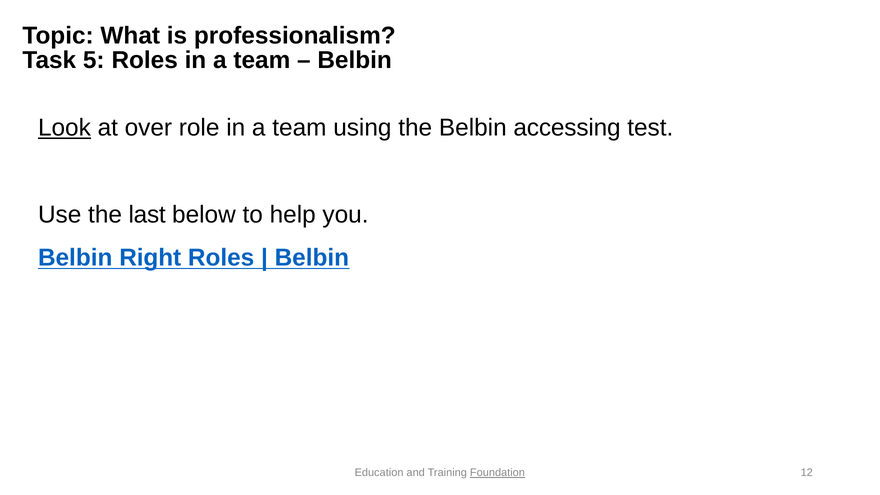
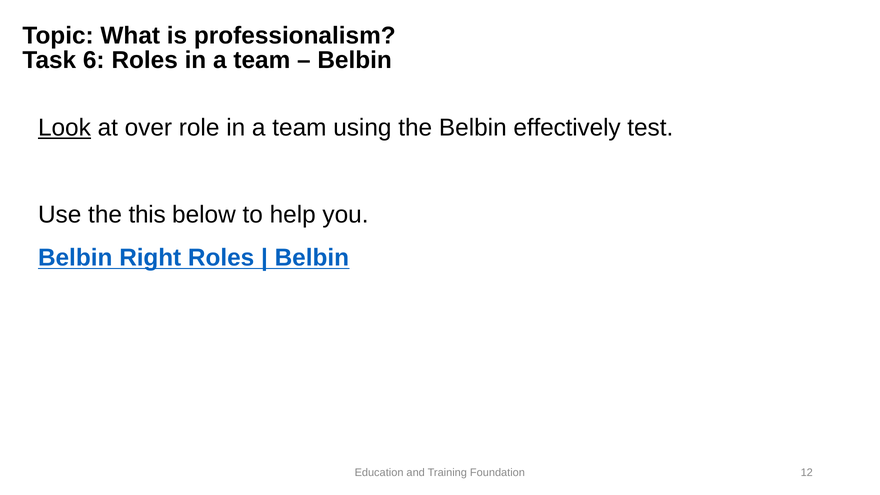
5: 5 -> 6 (94, 60)
accessing: accessing -> effectively (567, 128)
last: last -> this (147, 215)
Foundation underline: present -> none (497, 473)
